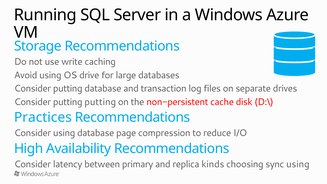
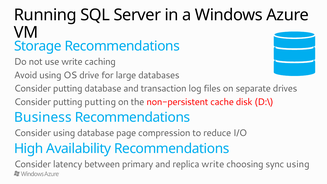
Practices: Practices -> Business (43, 117)
replica kinds: kinds -> write (213, 164)
